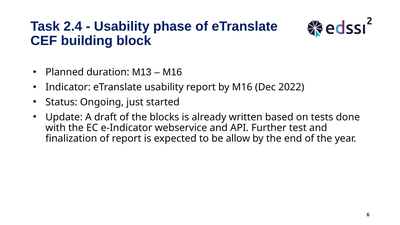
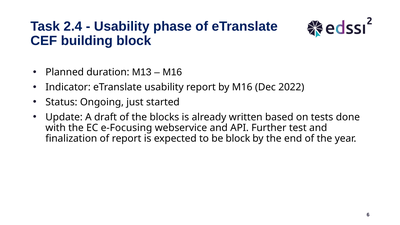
e-Indicator: e-Indicator -> e-Focusing (126, 128)
be allow: allow -> block (238, 139)
